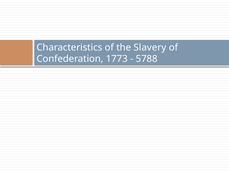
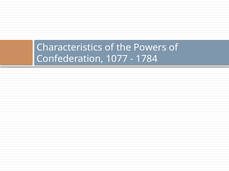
Slavery: Slavery -> Powers (150, 48)
1773: 1773 -> 1077 (117, 59)
5788: 5788 -> 1784 (147, 59)
